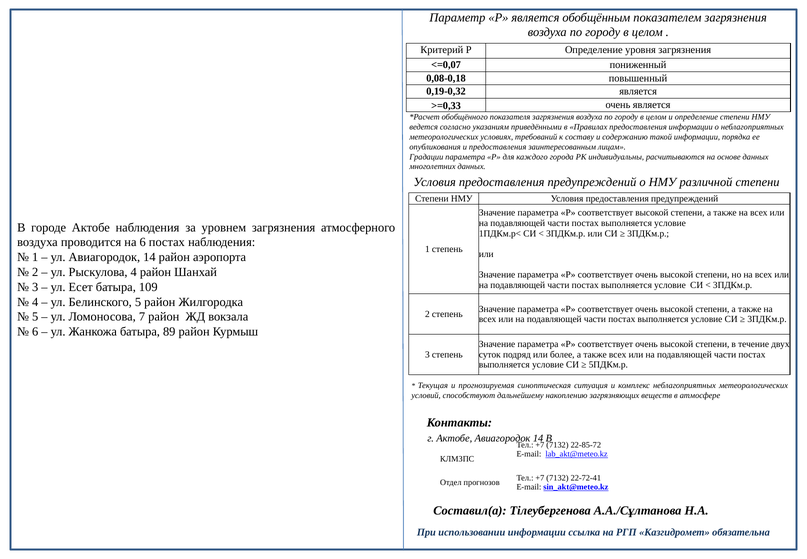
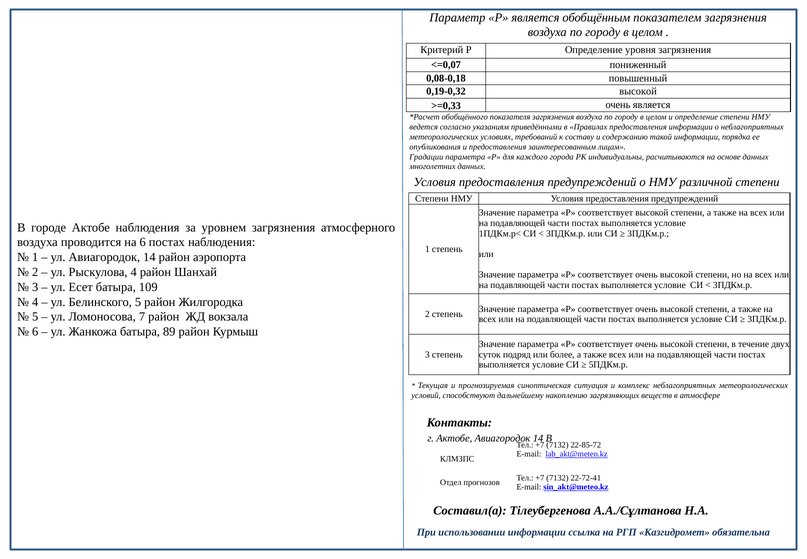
0,19-0,32 является: является -> высокой (638, 91)
